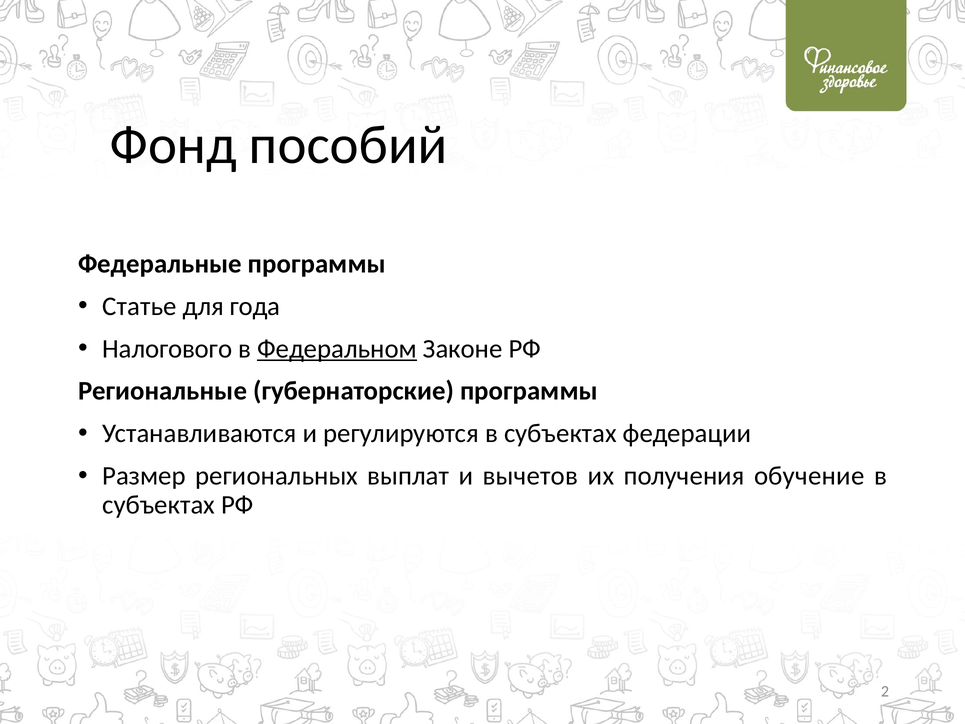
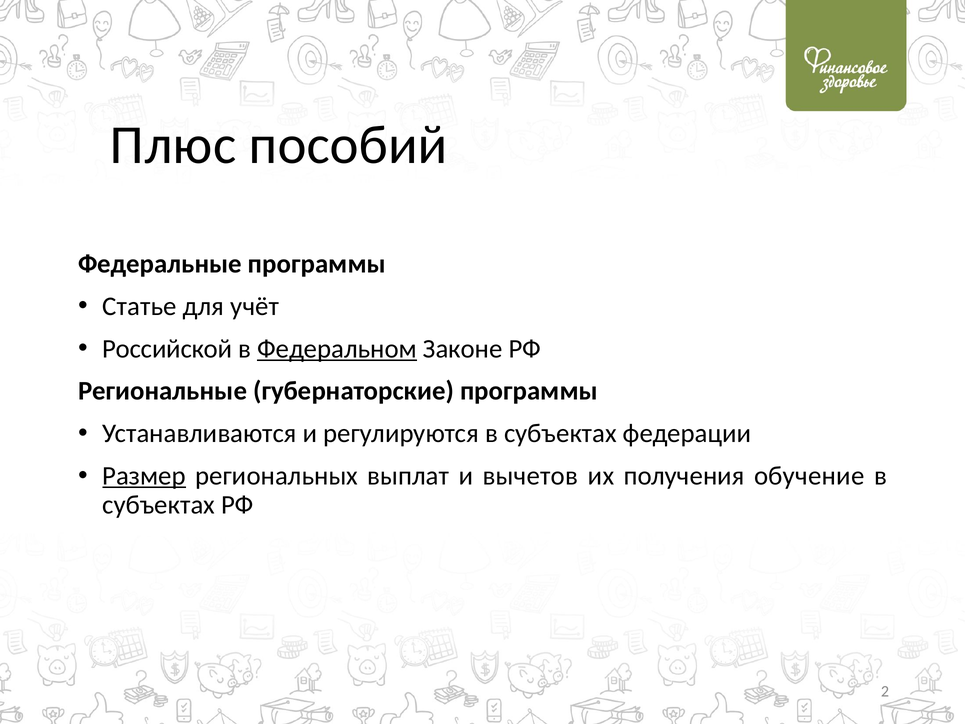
Фонд: Фонд -> Плюс (173, 145)
года: года -> учёт (255, 306)
Налогового: Налогового -> Российской (167, 349)
Размер underline: none -> present (144, 476)
